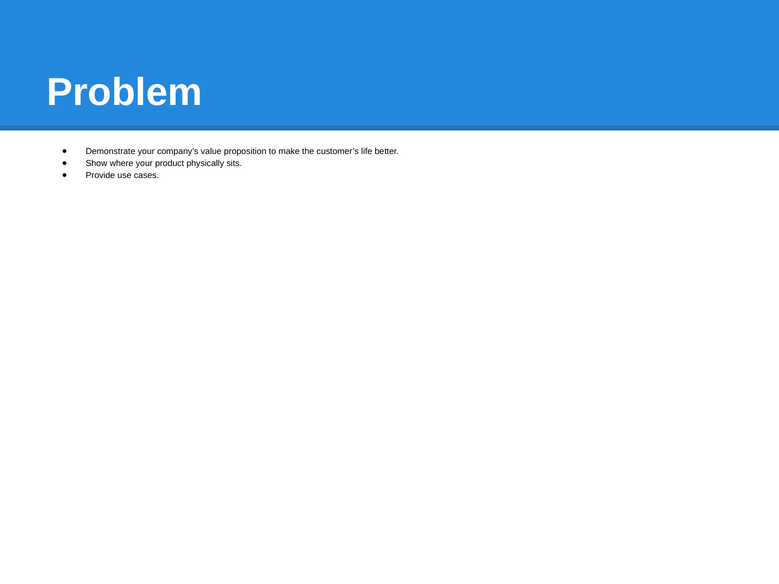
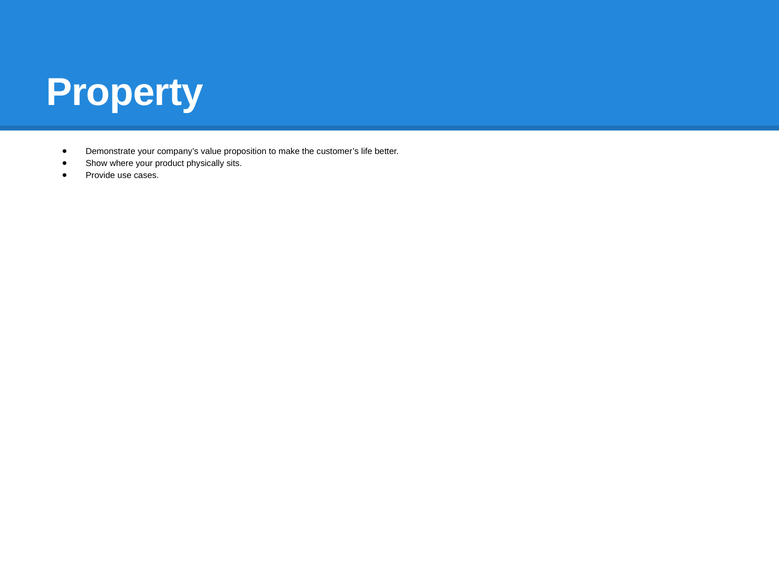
Problem: Problem -> Property (125, 92)
